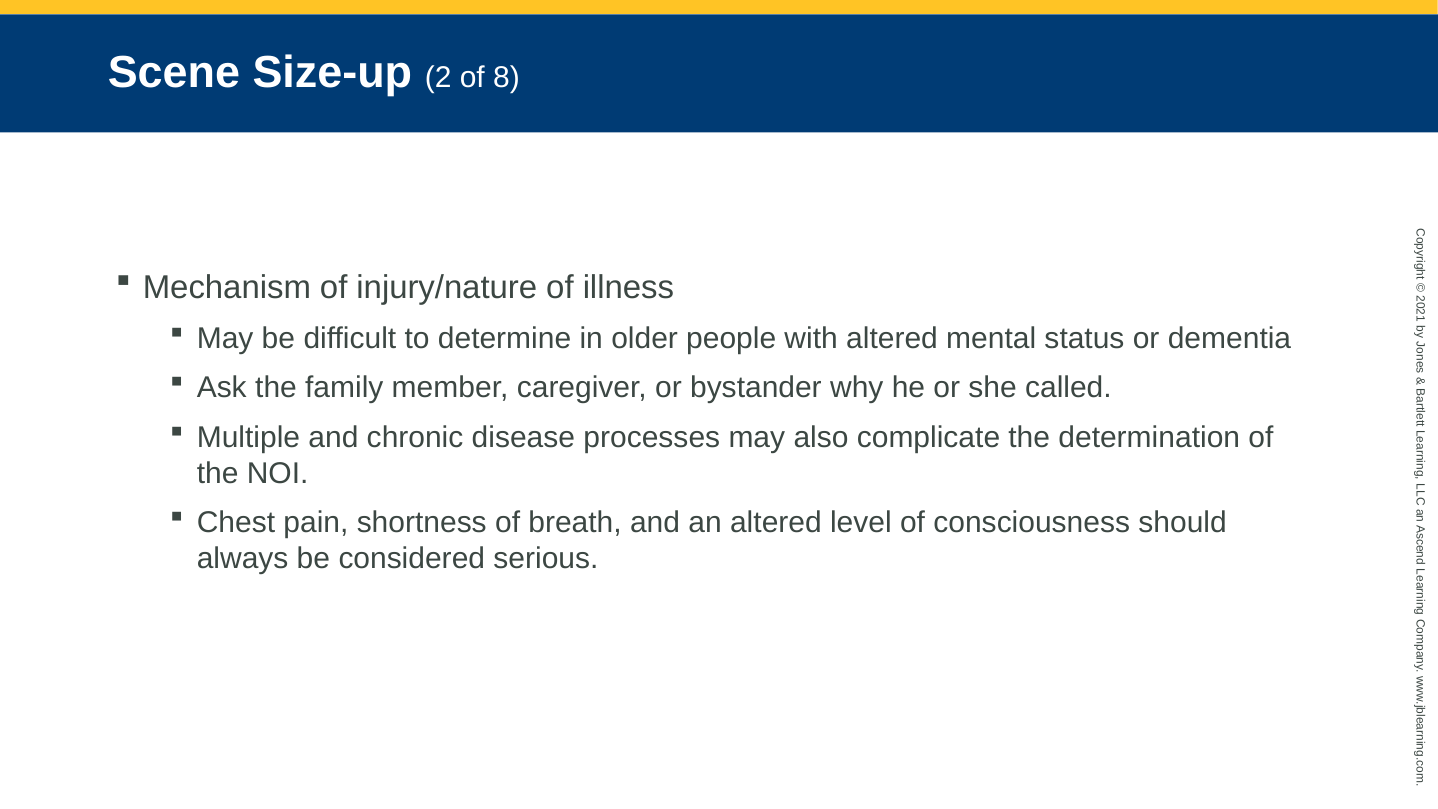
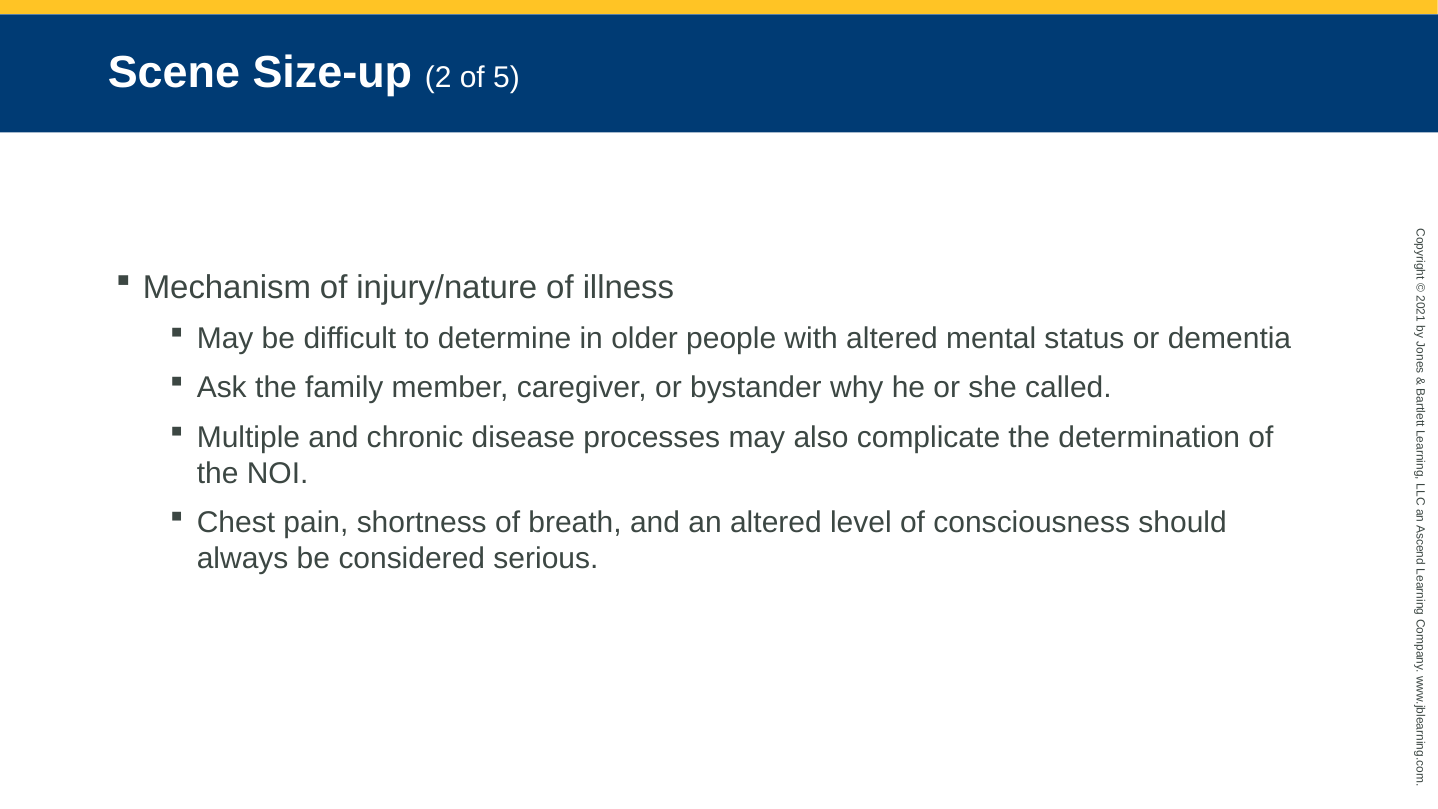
8: 8 -> 5 (506, 77)
